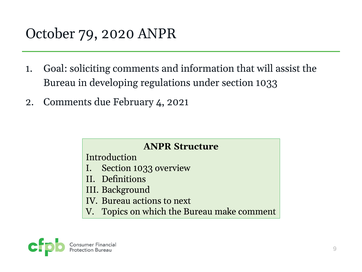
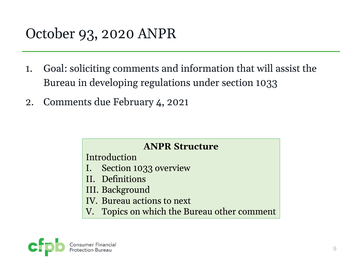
79: 79 -> 93 (88, 34)
make: make -> other (225, 211)
